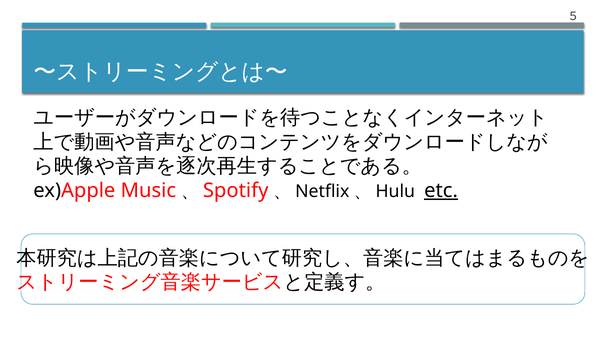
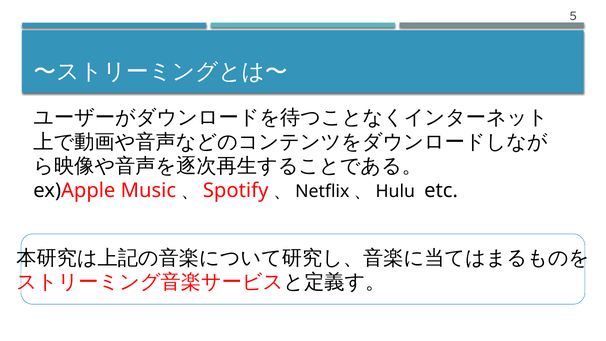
etc underline: present -> none (441, 190)
